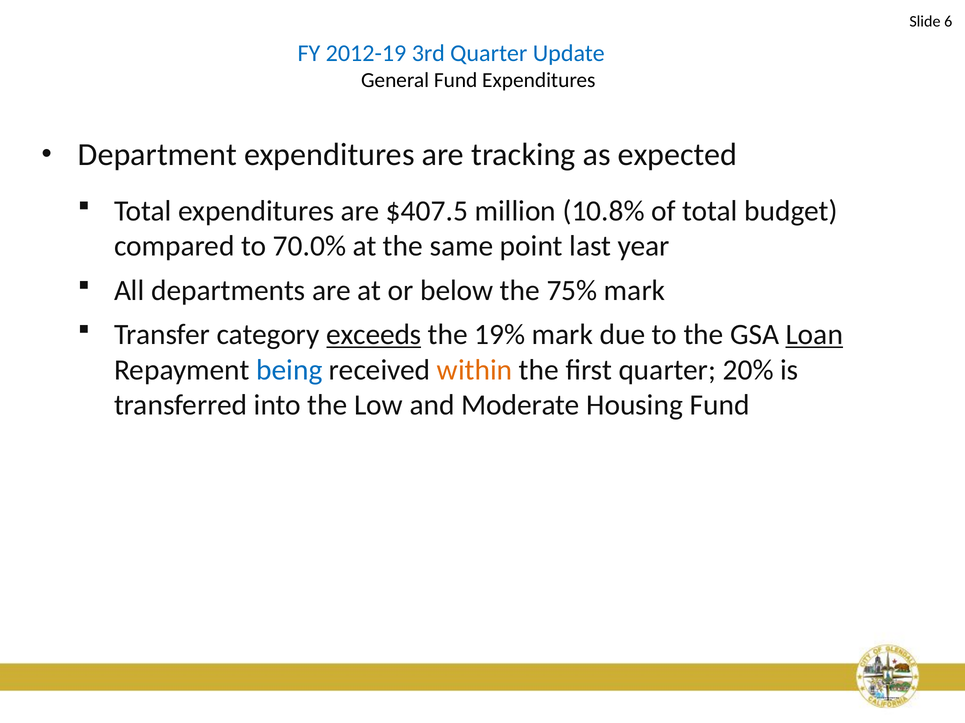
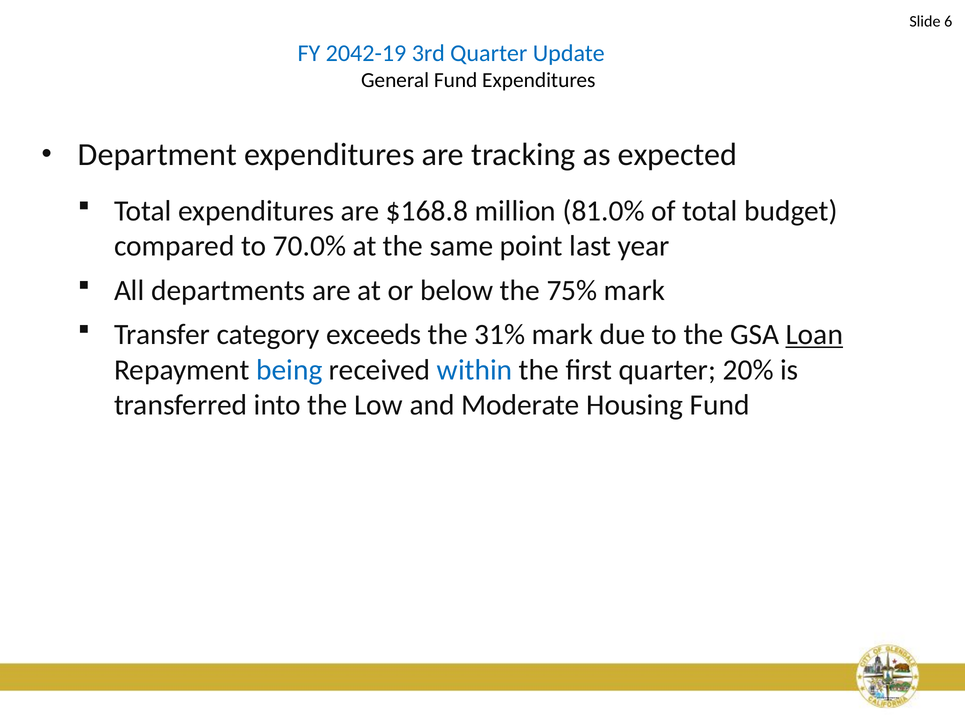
2012-19: 2012-19 -> 2042-19 (366, 53)
$407.5: $407.5 -> $168.8 (427, 211)
10.8%: 10.8% -> 81.0% (604, 211)
exceeds underline: present -> none (374, 335)
19%: 19% -> 31% (500, 335)
within colour: orange -> blue (475, 370)
